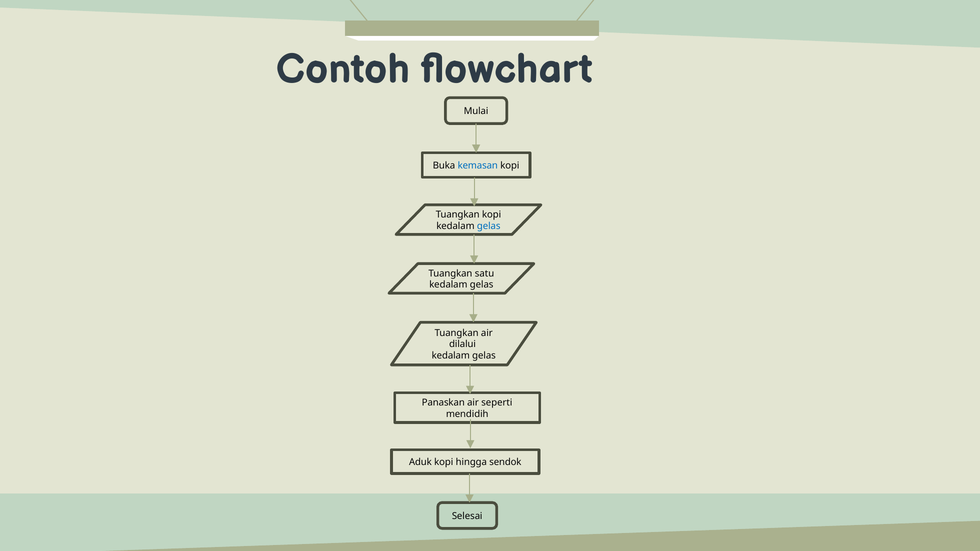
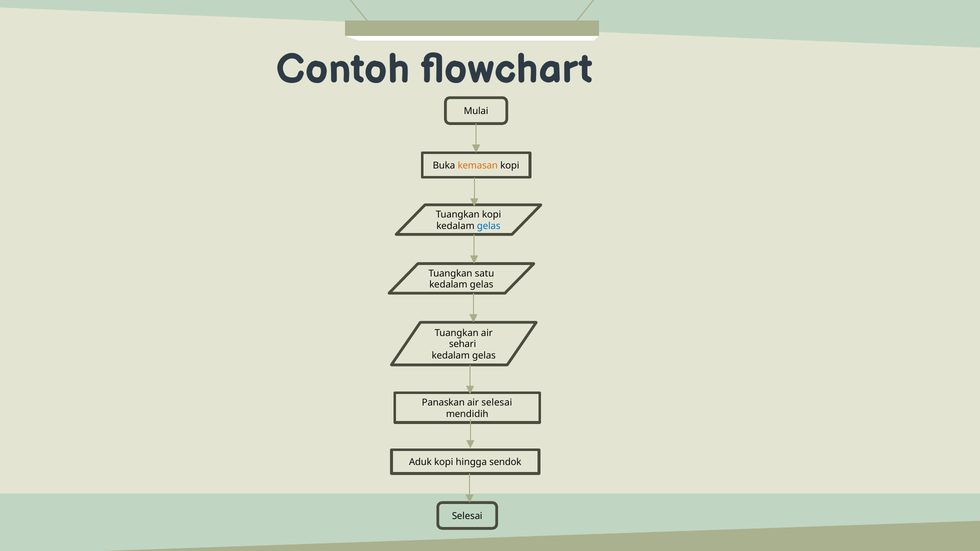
kemasan colour: blue -> orange (478, 166)
dilalui: dilalui -> sehari (463, 344)
air seperti: seperti -> selesai (497, 403)
